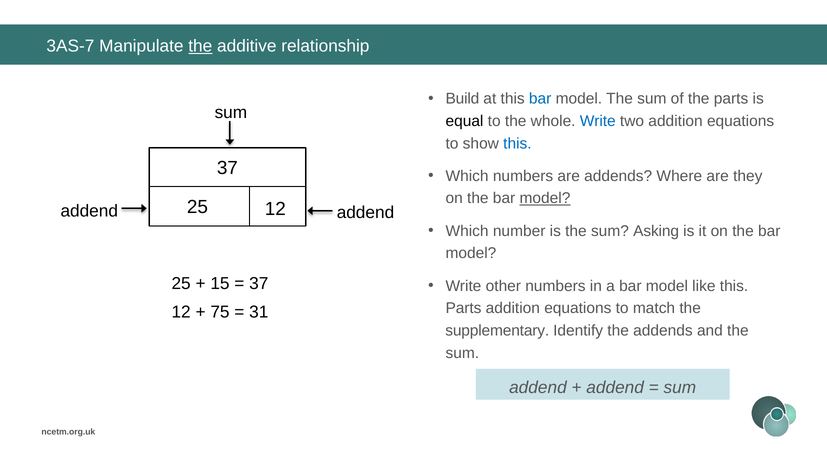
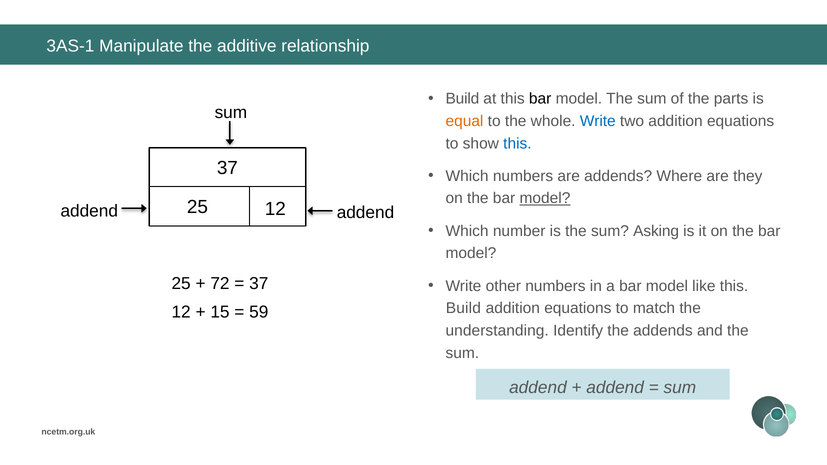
3AS-7: 3AS-7 -> 3AS-1 (70, 46)
the underline: present -> none (200, 46)
bar colour: blue -> black (540, 99)
equal colour: black -> orange (465, 121)
15: 15 -> 72 (220, 284)
Parts: Parts -> Build (463, 308)
75: 75 -> 15 (220, 312)
31: 31 -> 59 (259, 312)
supplementary: supplementary -> understanding (497, 331)
